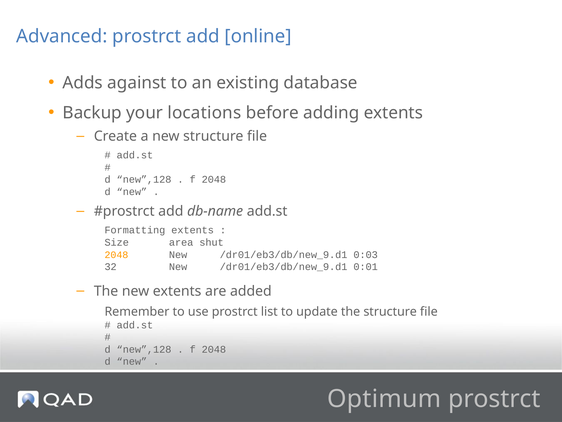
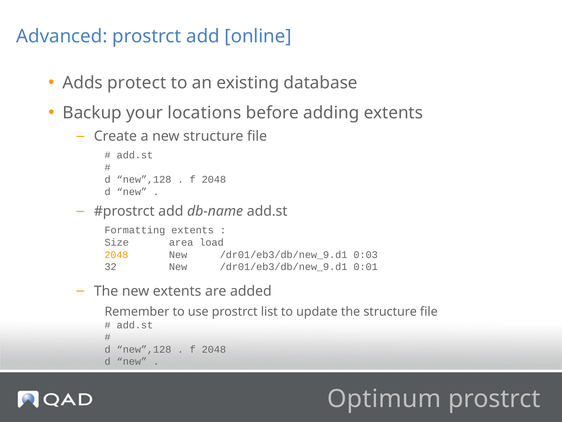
against: against -> protect (137, 83)
shut: shut -> load (212, 242)
